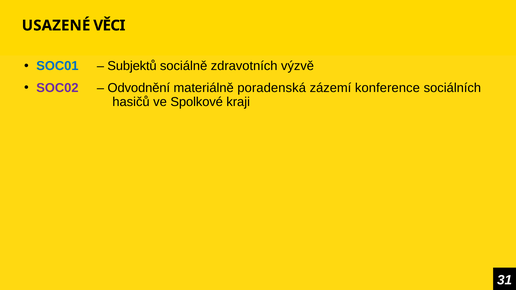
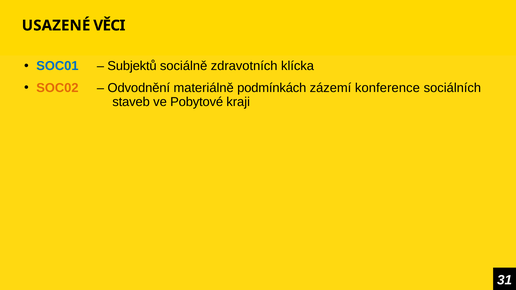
výzvě: výzvě -> klícka (298, 66)
SOC02 colour: purple -> orange (57, 88)
poradenská: poradenská -> podmínkách (272, 88)
hasičů: hasičů -> staveb (131, 102)
Spolkové: Spolkové -> Pobytové (197, 102)
